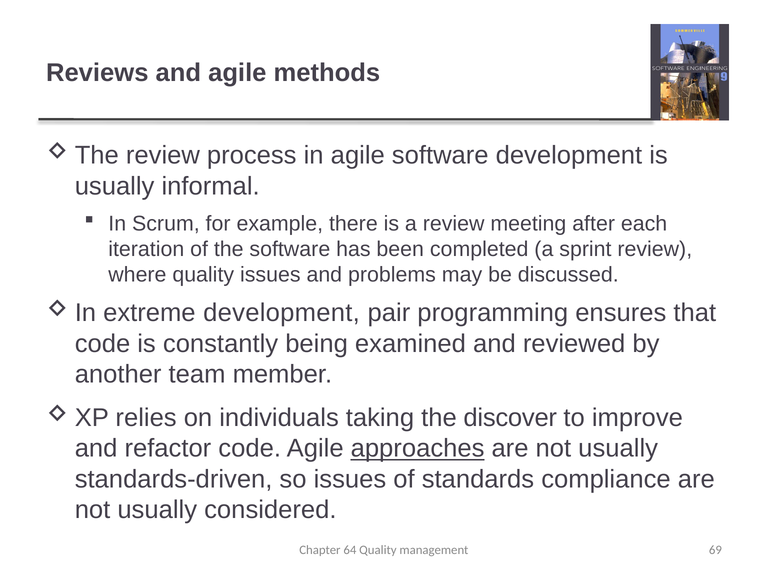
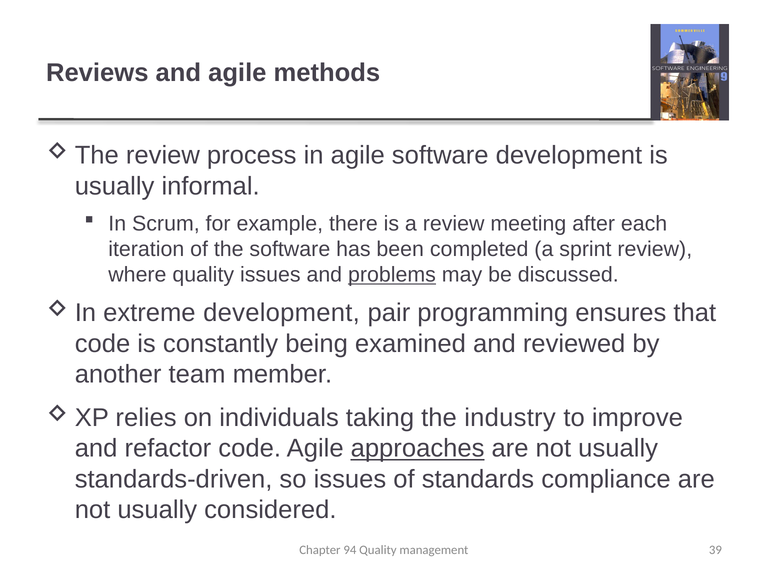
problems underline: none -> present (392, 275)
discover: discover -> industry (510, 418)
64: 64 -> 94 (350, 550)
69: 69 -> 39 (715, 550)
